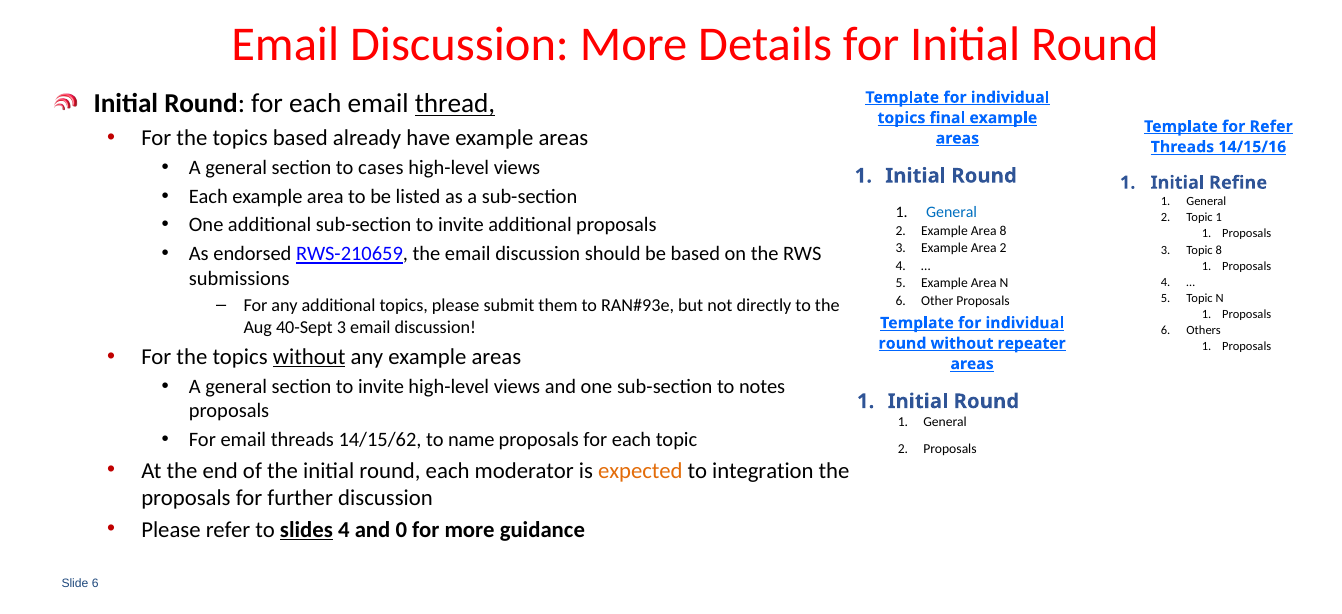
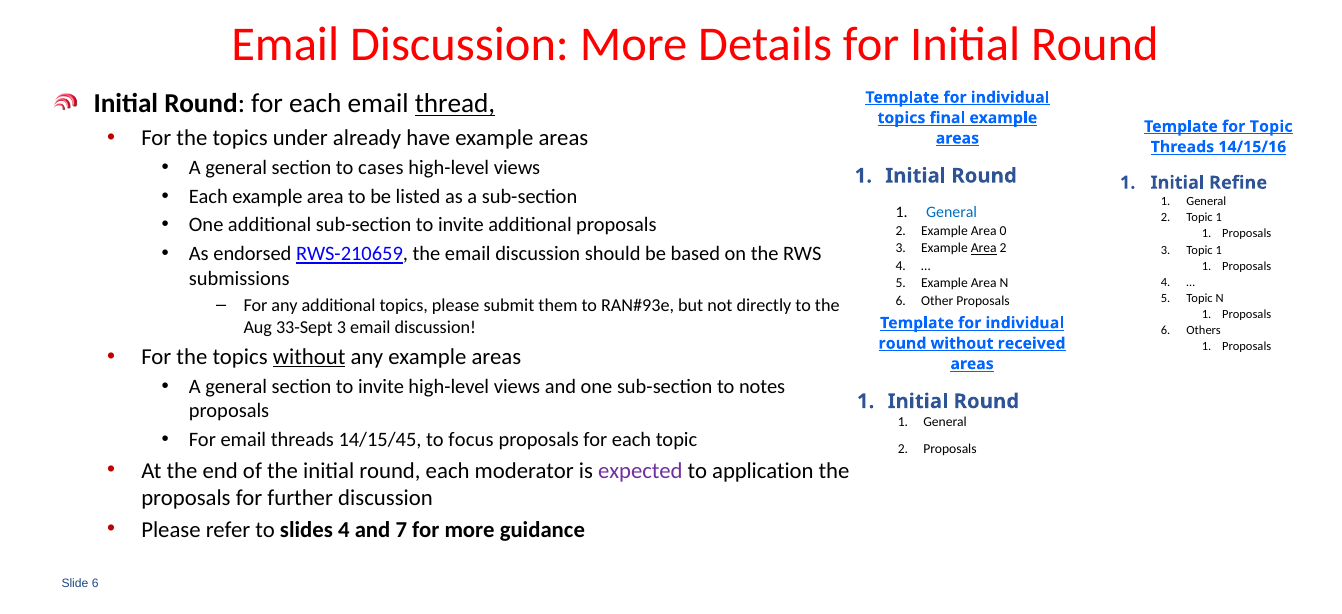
for Refer: Refer -> Topic (1271, 126)
topics based: based -> under (300, 138)
Area 8: 8 -> 0 (1003, 231)
Area underline: none -> present (984, 248)
3 Topic 8: 8 -> 1 (1219, 250)
40-Sept: 40-Sept -> 33-Sept (304, 327)
repeater: repeater -> received (1032, 343)
14/15/62: 14/15/62 -> 14/15/45 (380, 440)
name: name -> focus (471, 440)
expected colour: orange -> purple (640, 470)
integration: integration -> application (763, 470)
slides underline: present -> none (306, 529)
0: 0 -> 7 (401, 529)
